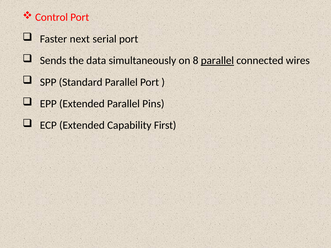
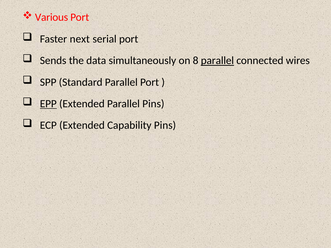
Control: Control -> Various (52, 17)
EPP underline: none -> present (48, 104)
Capability First: First -> Pins (165, 125)
